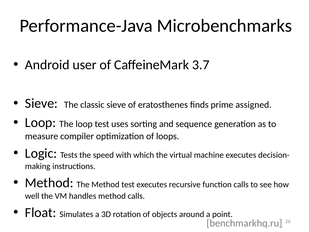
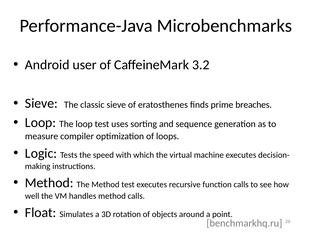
3.7: 3.7 -> 3.2 (201, 65)
assigned: assigned -> breaches (254, 105)
